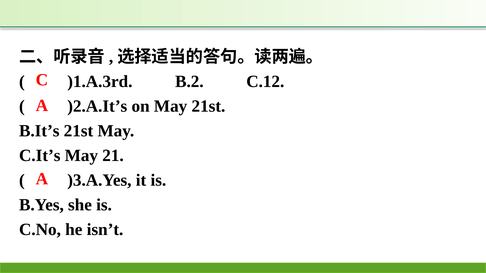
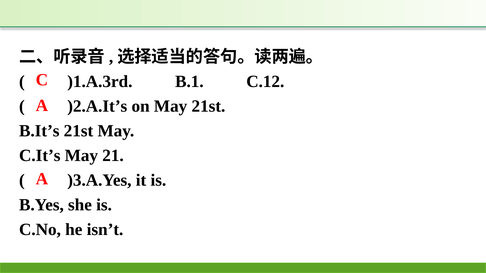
B.2: B.2 -> B.1 (189, 82)
